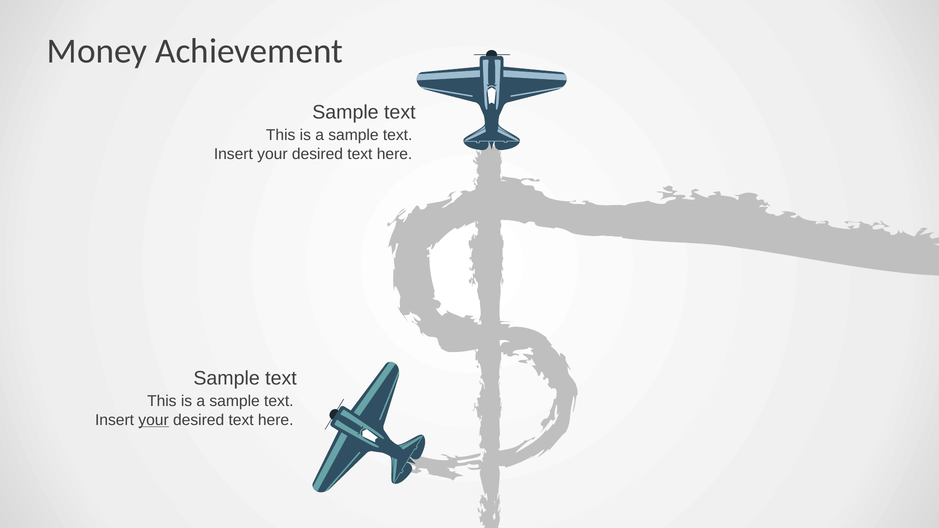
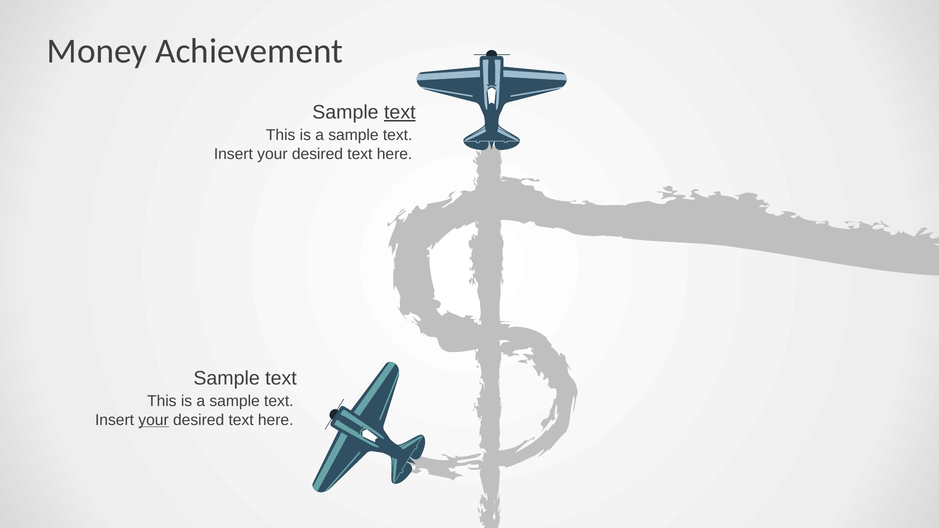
text underline: none -> present (400, 112)
